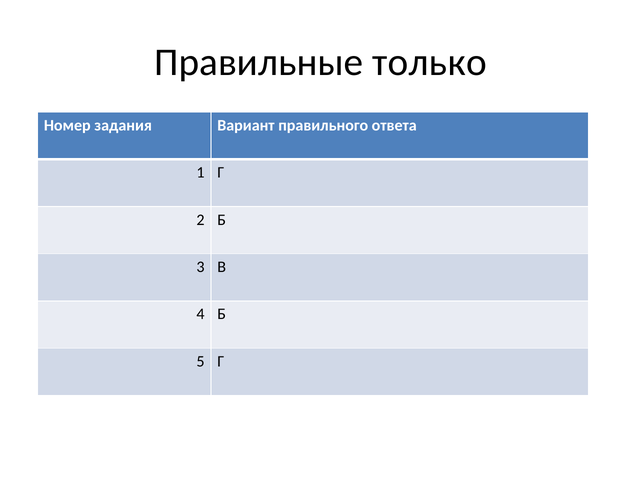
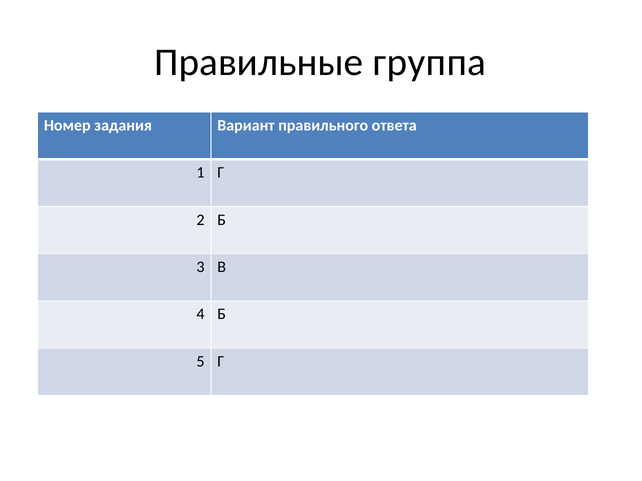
только: только -> группа (429, 62)
